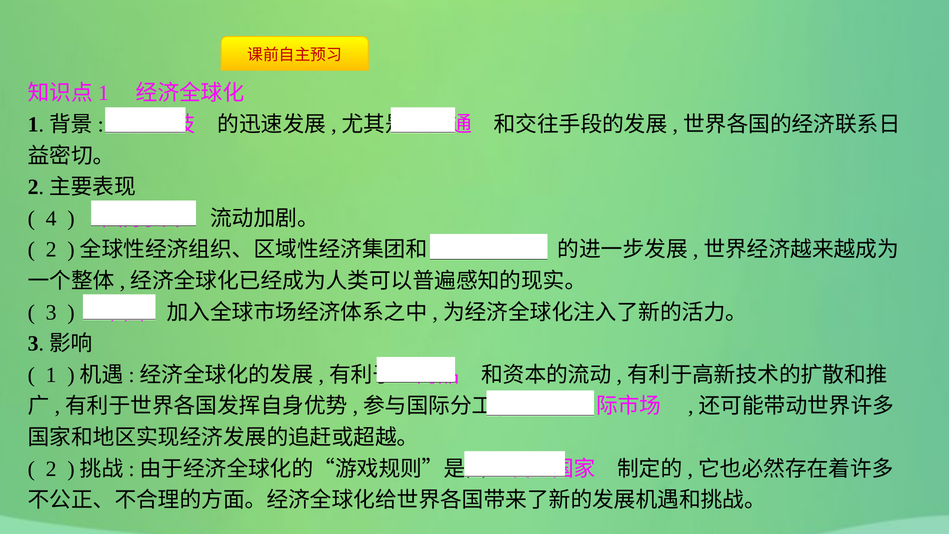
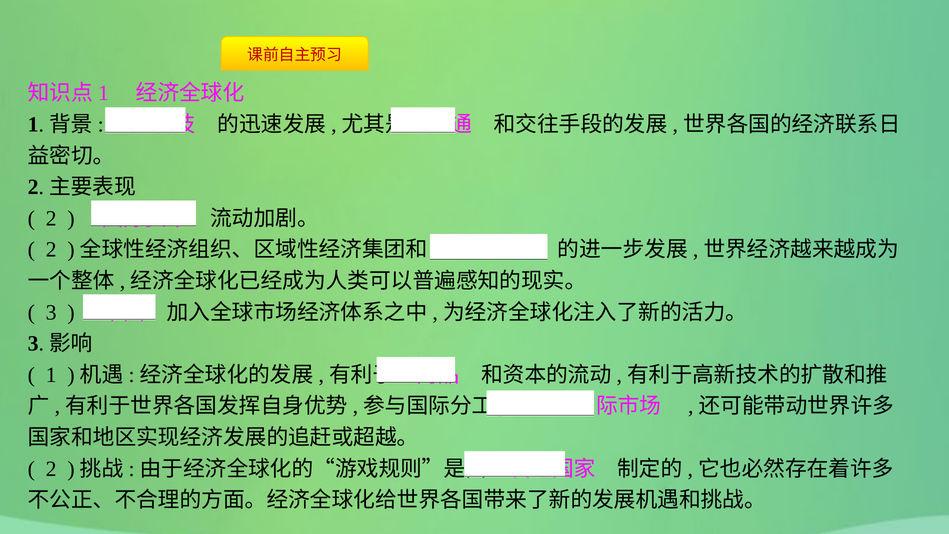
4: 4 -> 2 (51, 218)
